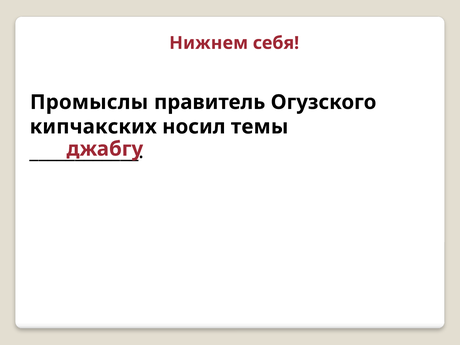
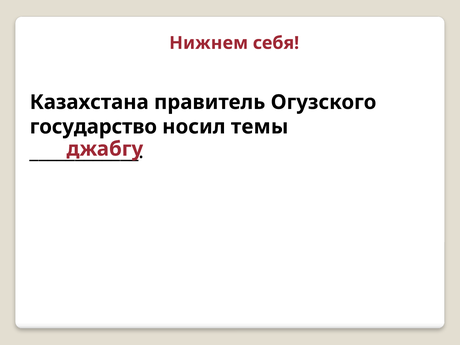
Промыслы: Промыслы -> Казахстана (89, 102)
кипчакских: кипчакских -> государство (93, 127)
